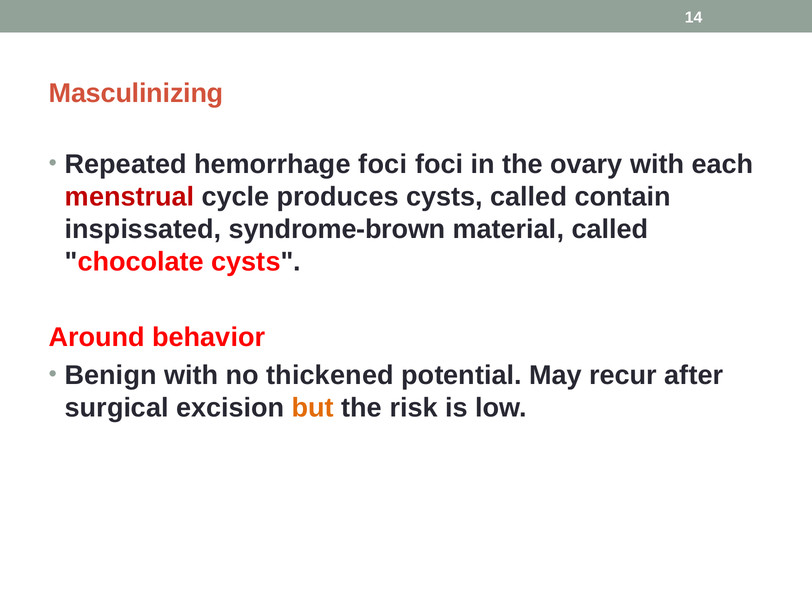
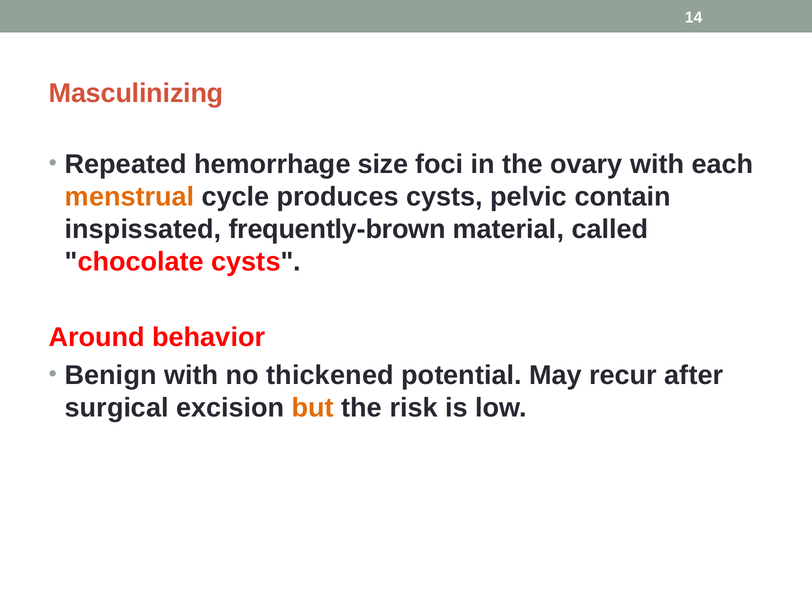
hemorrhage foci: foci -> size (383, 164)
menstrual colour: red -> orange (130, 197)
cysts called: called -> pelvic (529, 197)
syndrome-brown: syndrome-brown -> frequently-brown (337, 229)
